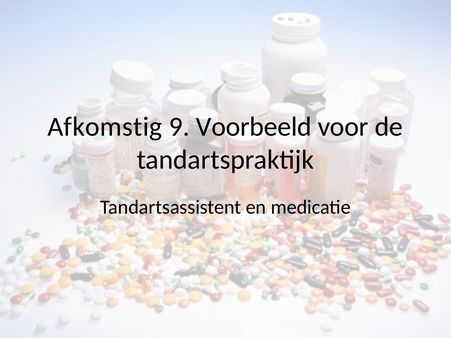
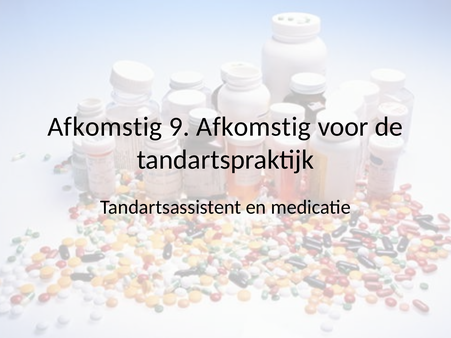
9 Voorbeeld: Voorbeeld -> Afkomstig (254, 127)
